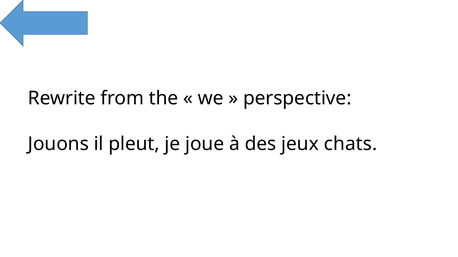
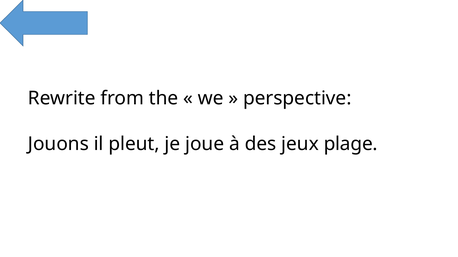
chats: chats -> plage (351, 144)
